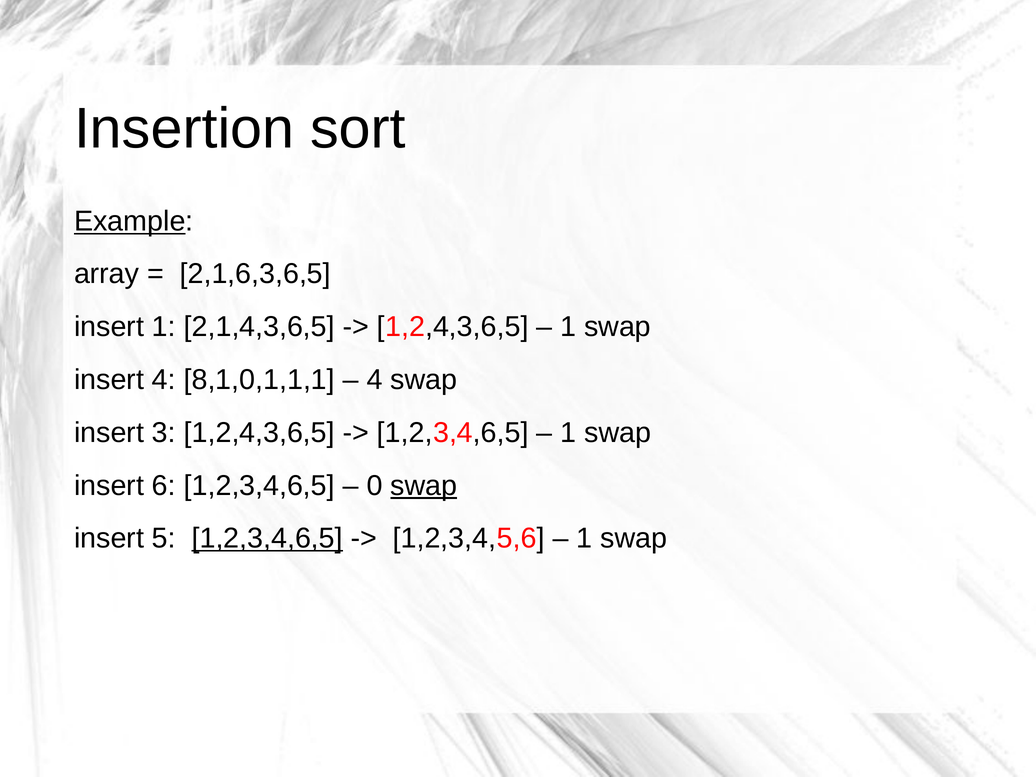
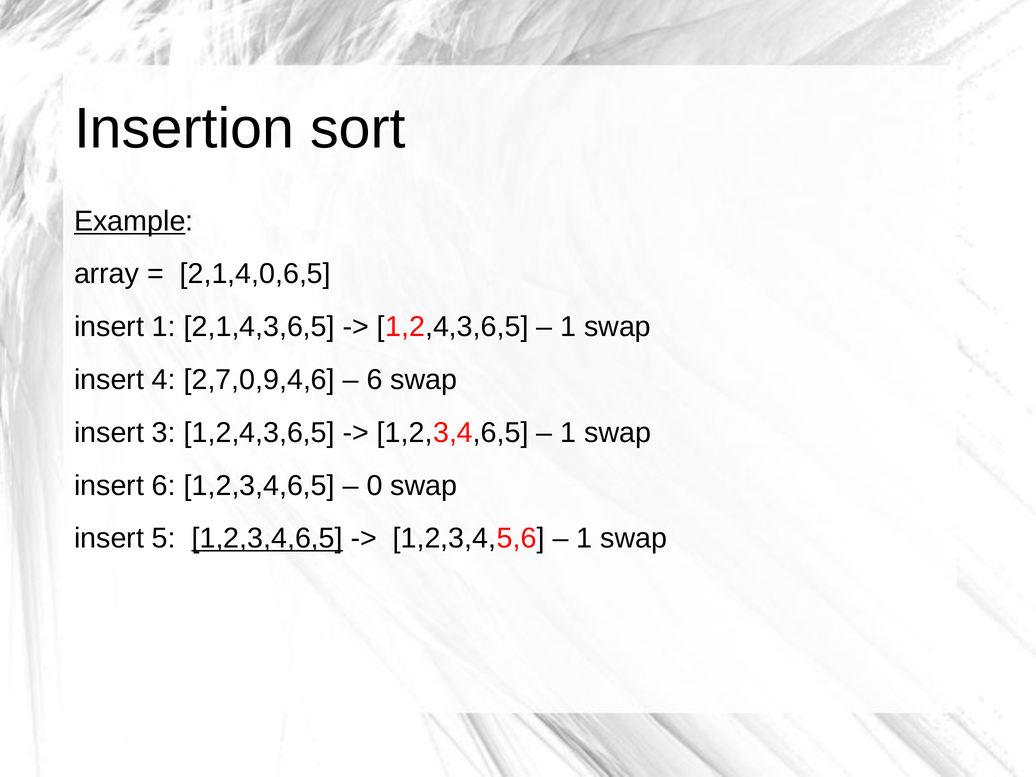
2,1,6,3,6,5: 2,1,6,3,6,5 -> 2,1,4,0,6,5 (255, 274)
8,1,0,1,1,1: 8,1,0,1,1,1 -> 2,7,0,9,4,6 (259, 380)
4: 4 -> 6 (375, 380)
swap underline: present -> none (424, 486)
